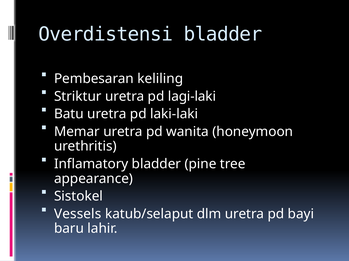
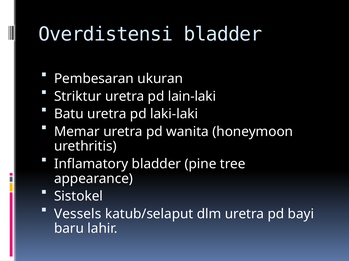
keliling: keliling -> ukuran (160, 79)
lagi-laki: lagi-laki -> lain-laki (192, 97)
